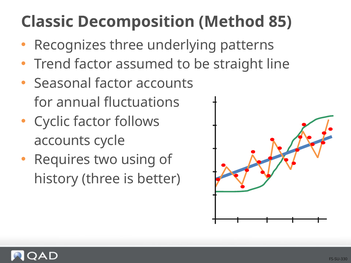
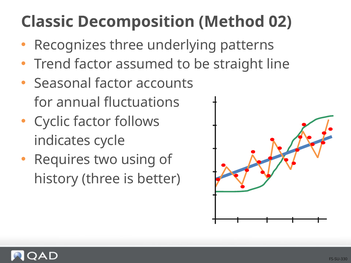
85: 85 -> 02 (280, 22)
accounts: accounts -> indicates (62, 141)
